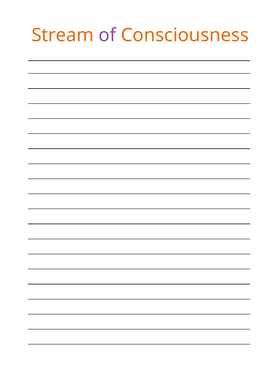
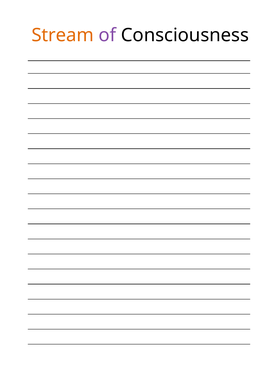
Consciousness colour: orange -> black (185, 35)
